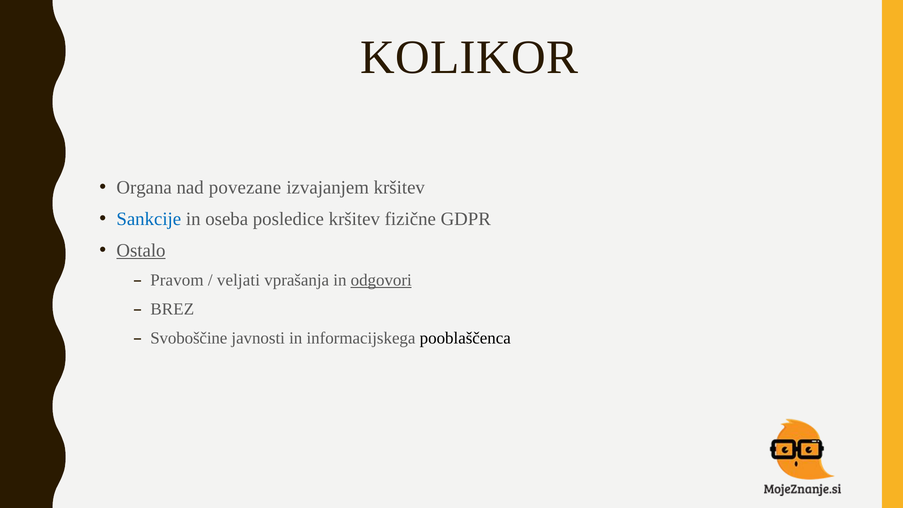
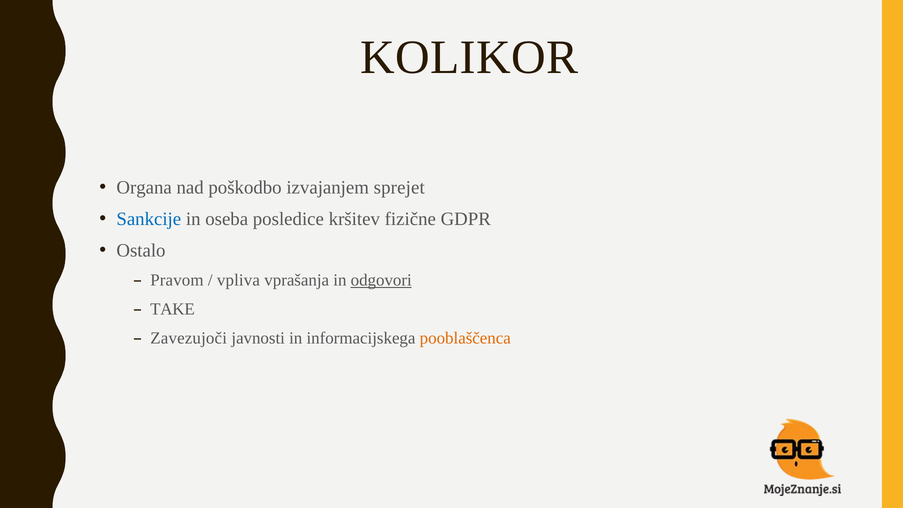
povezane: povezane -> poškodbo (245, 188)
izvajanjem kršitev: kršitev -> sprejet (399, 188)
Ostalo underline: present -> none (141, 250)
veljati: veljati -> vpliva (238, 280)
BREZ: BREZ -> TAKE (172, 309)
Svoboščine: Svoboščine -> Zavezujoči (189, 338)
pooblaščenca colour: black -> orange (465, 338)
